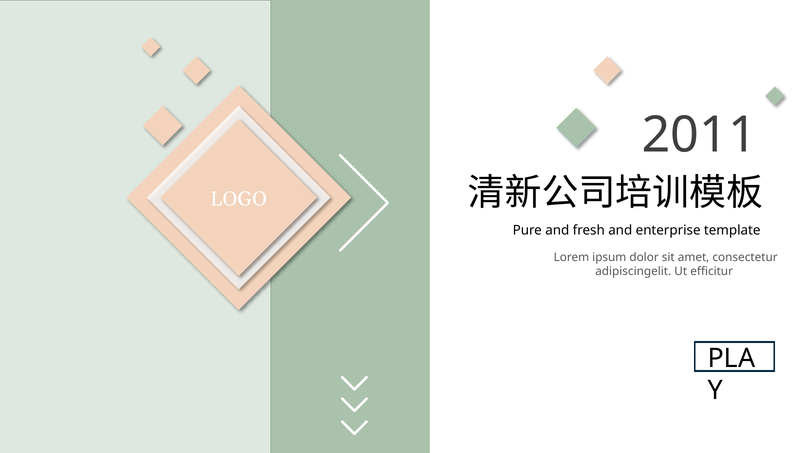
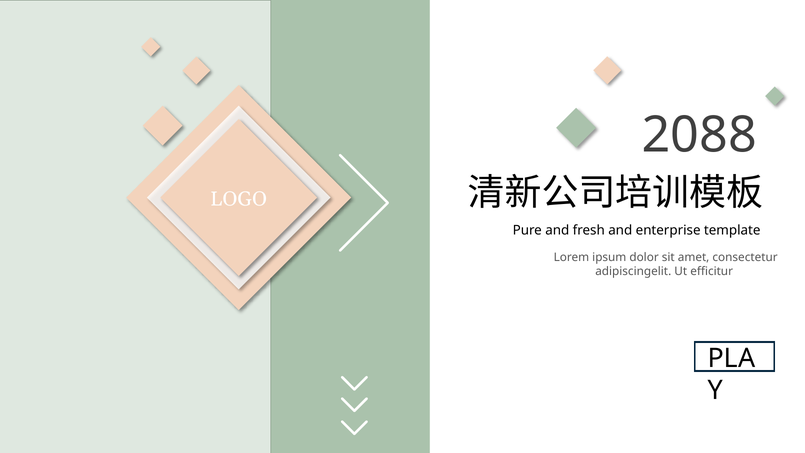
2011: 2011 -> 2088 (699, 135)
